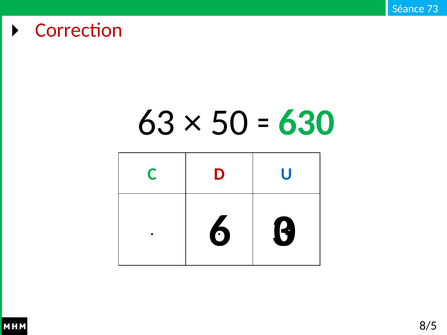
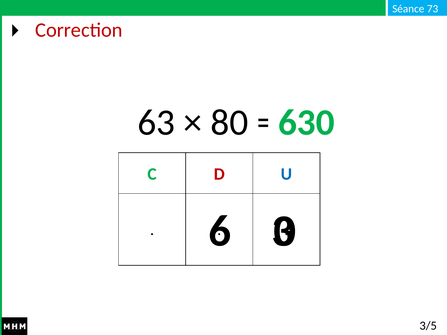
50: 50 -> 80 (229, 123)
8/5: 8/5 -> 3/5 (428, 326)
